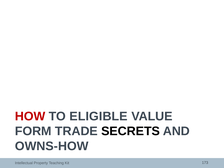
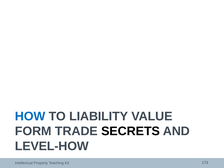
HOW colour: red -> blue (30, 116)
ELIGIBLE: ELIGIBLE -> LIABILITY (99, 116)
OWNS-HOW: OWNS-HOW -> LEVEL-HOW (52, 146)
